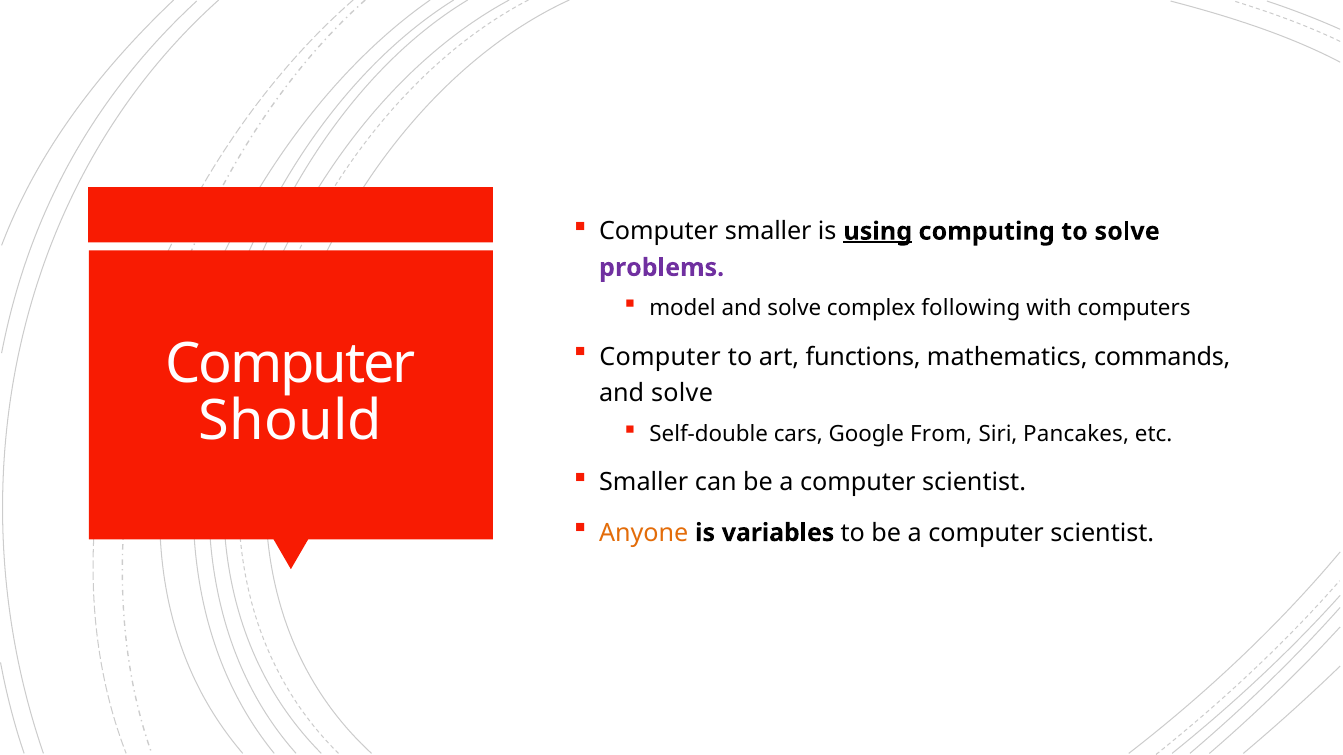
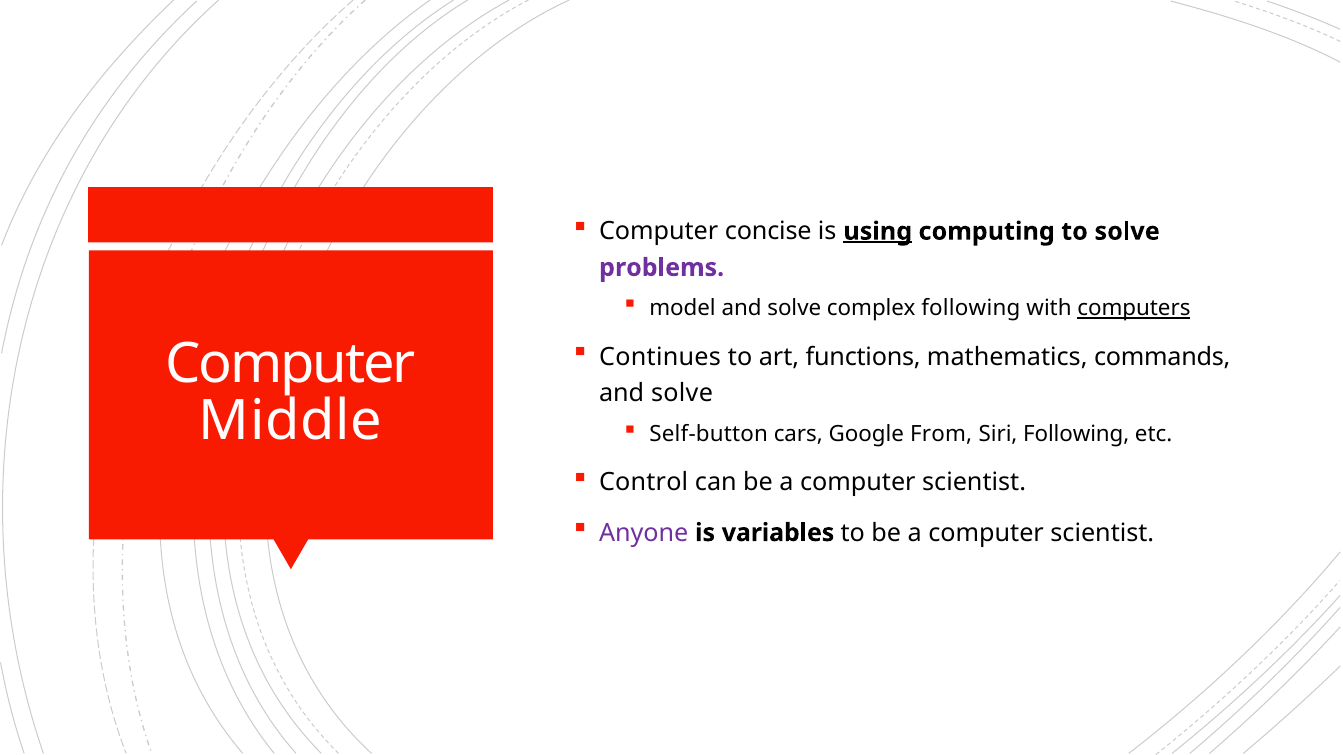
Computer smaller: smaller -> concise (768, 232)
computers underline: none -> present (1134, 308)
Computer: Computer -> Continues (660, 357)
Should: Should -> Middle (290, 421)
Self-double: Self-double -> Self-button (709, 434)
Siri Pancakes: Pancakes -> Following (1076, 434)
Smaller: Smaller -> Control (644, 483)
Anyone colour: orange -> purple (644, 533)
